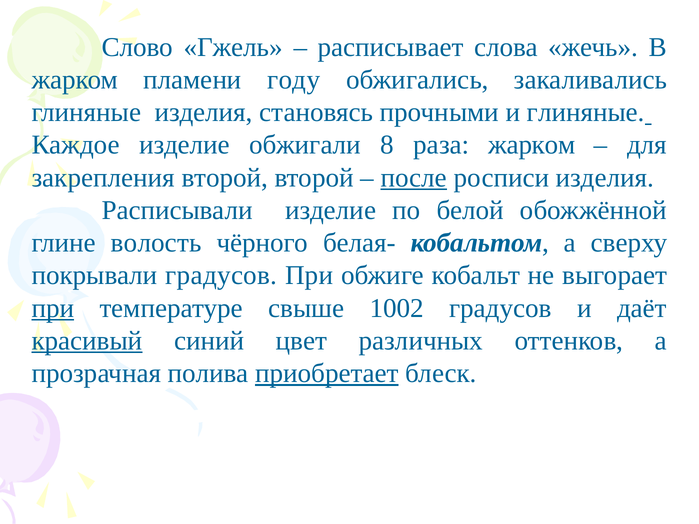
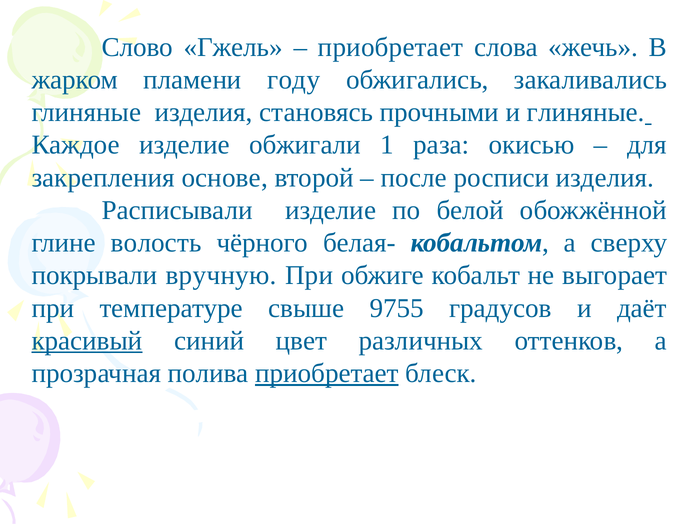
расписывает: расписывает -> приобретает (391, 47)
8: 8 -> 1 (387, 145)
раза жарком: жарком -> окисью (532, 145)
закрепления второй: второй -> основе (225, 178)
после underline: present -> none (414, 178)
покрывали градусов: градусов -> вручную (221, 276)
при underline: present -> none (53, 308)
1002: 1002 -> 9755 (397, 308)
